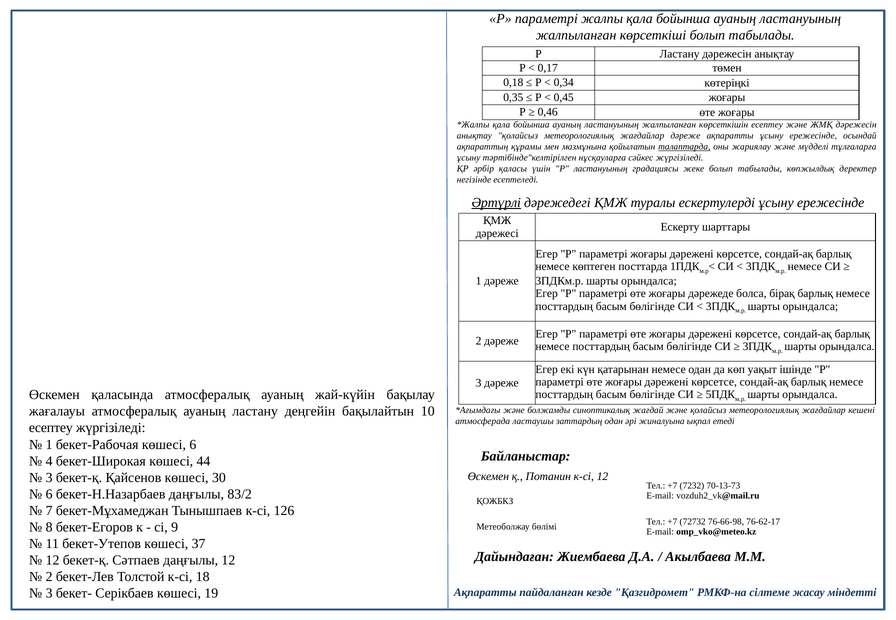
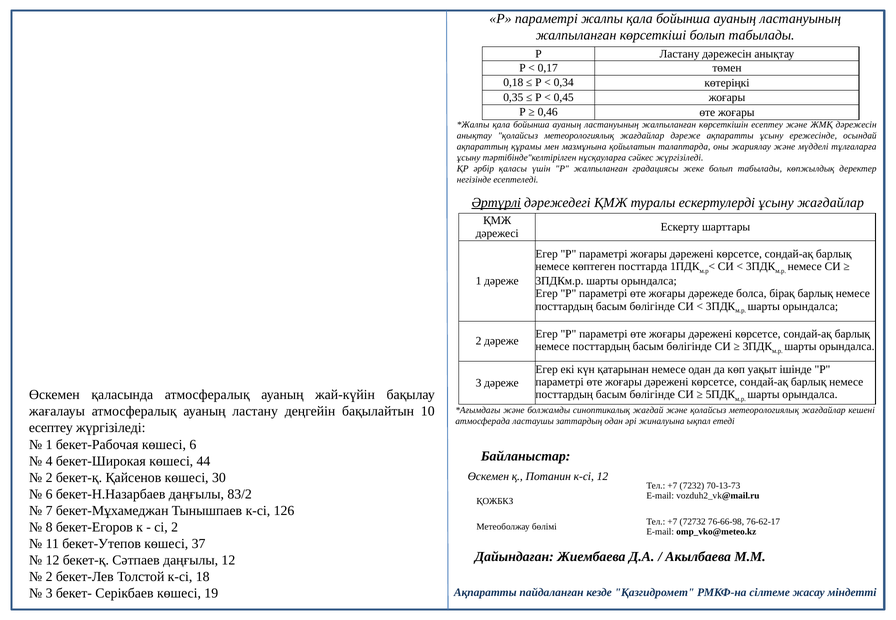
талаптарда underline: present -> none (684, 147)
Р ластануының: ластануының -> жалпыланған (601, 169)
ескертулерді ұсыну ережесінде: ережесінде -> жағдайлар (831, 203)
3: 3 -> 2 (49, 478)
сі 9: 9 -> 2 (175, 527)
